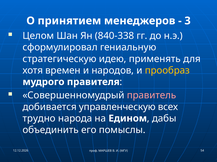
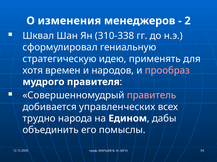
принятием: принятием -> изменения (69, 21)
3: 3 -> 2 (188, 21)
Целом: Целом -> Шквал (38, 36)
840-338: 840-338 -> 310-338 (115, 36)
прообраз colour: yellow -> pink (167, 71)
управленческую: управленческую -> управленческих (117, 107)
